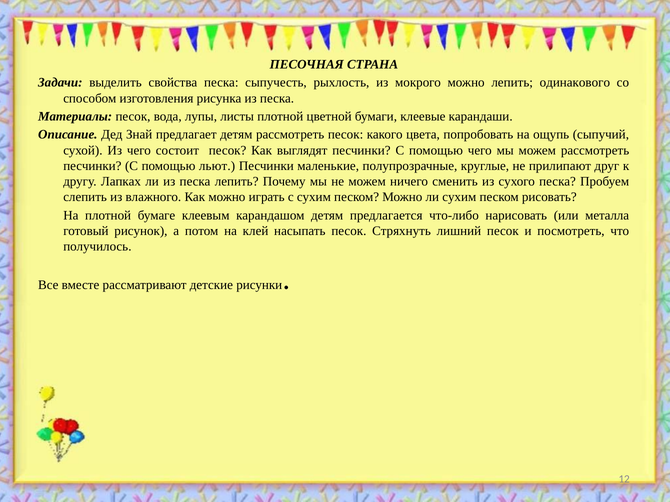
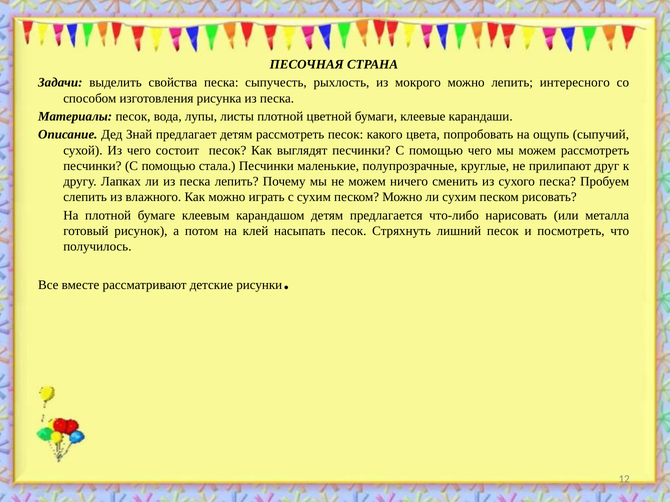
одинакового: одинакового -> интересного (575, 83)
льют: льют -> стала (217, 166)
